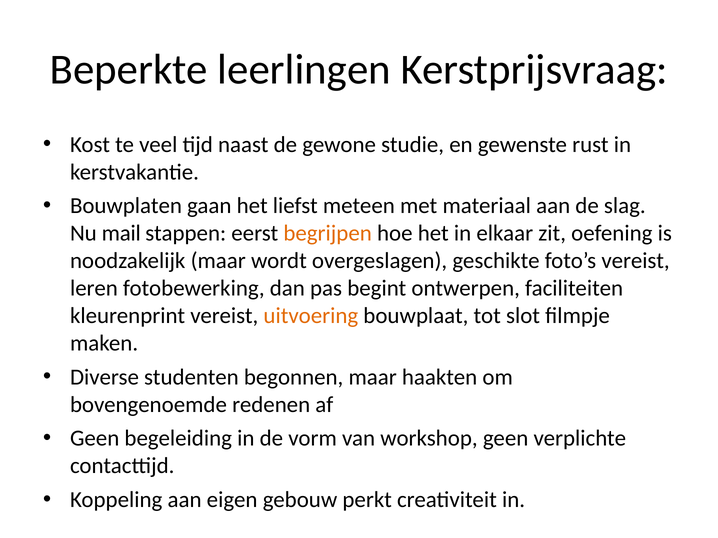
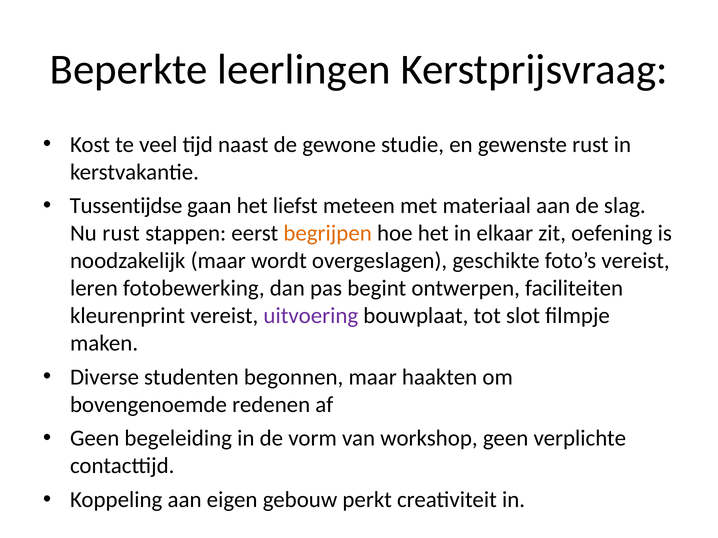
Bouwplaten: Bouwplaten -> Tussentijdse (126, 206)
Nu mail: mail -> rust (121, 234)
uitvoering colour: orange -> purple (311, 316)
